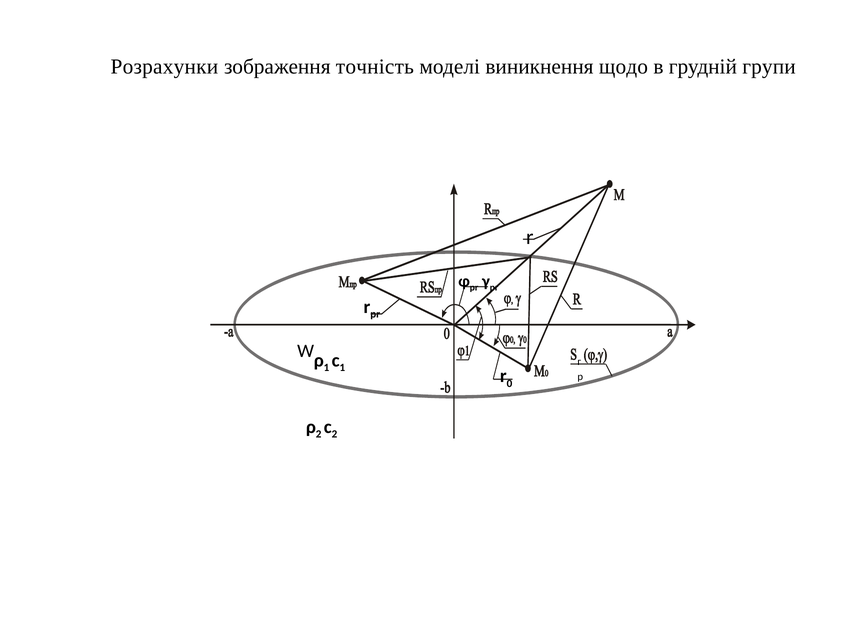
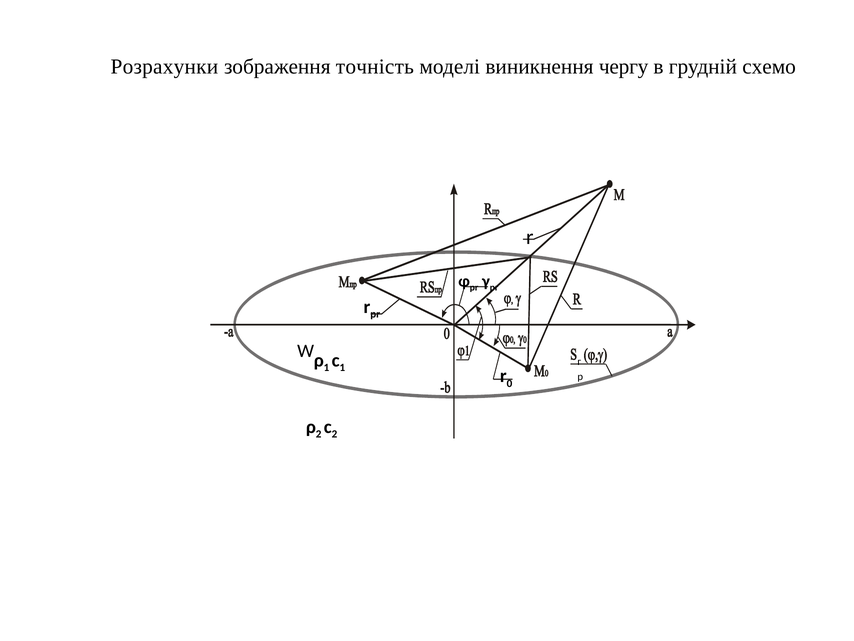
щодо: щодо -> чергу (624, 67)
групи: групи -> схемо (769, 67)
